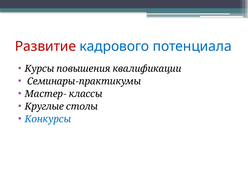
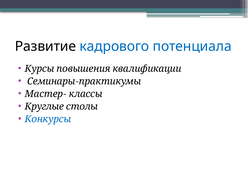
Развитие colour: red -> black (45, 46)
